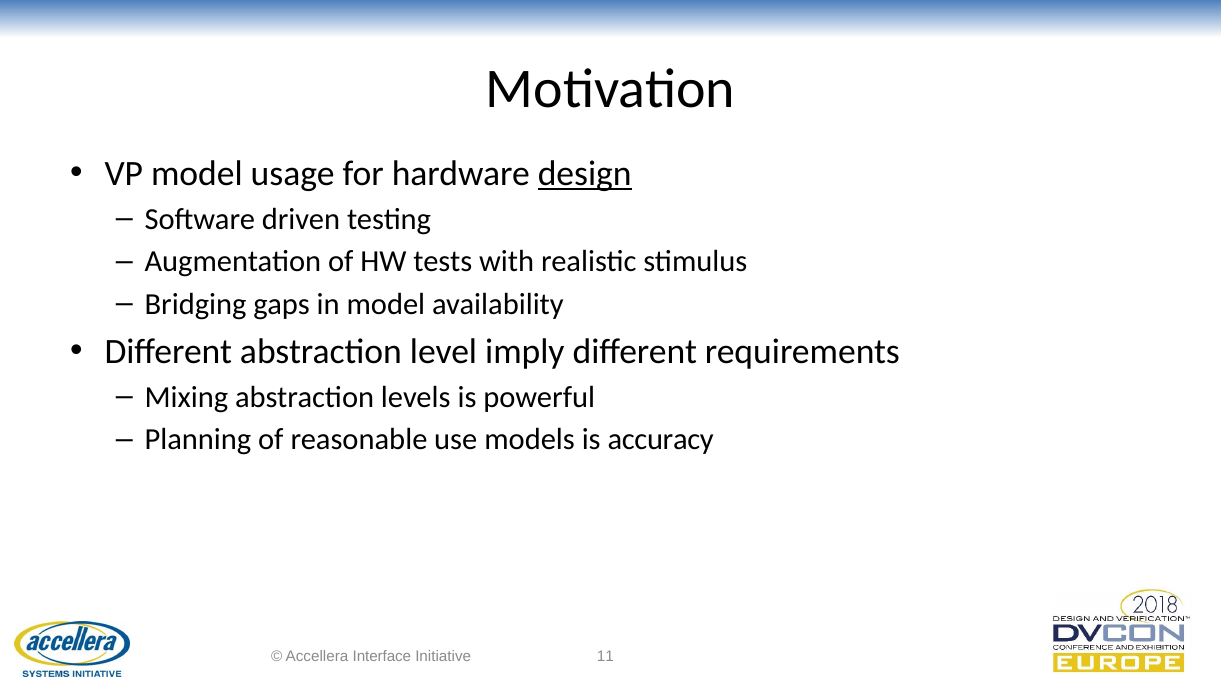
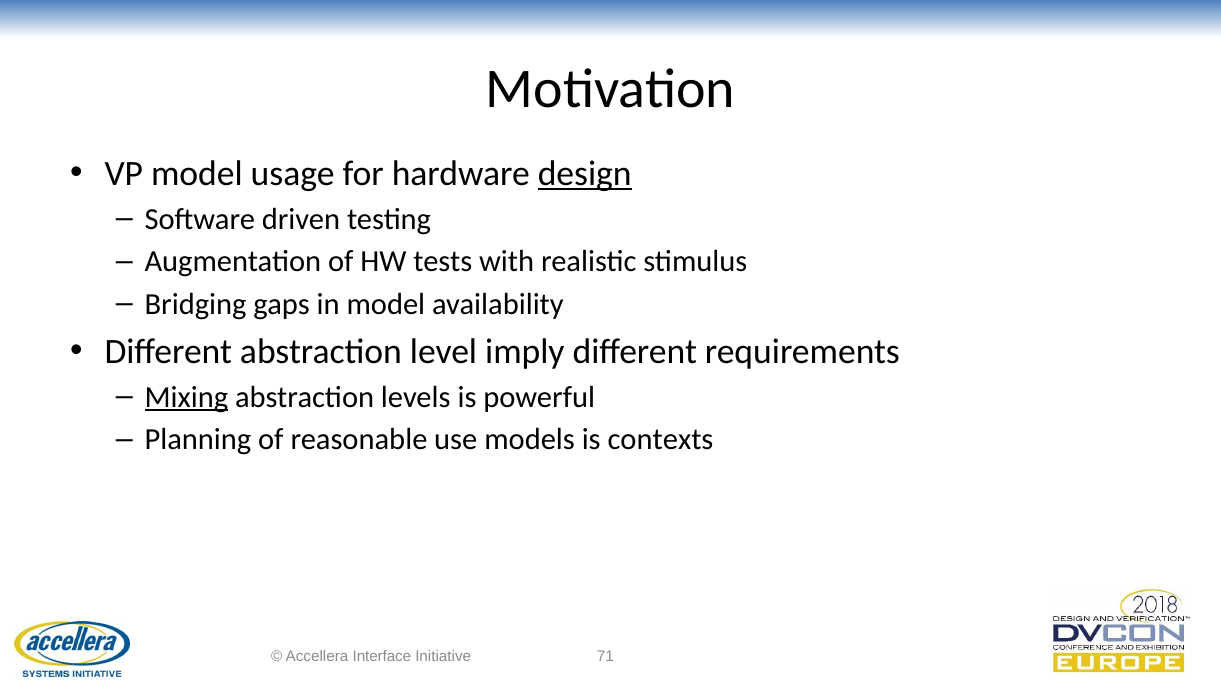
Mixing underline: none -> present (186, 397)
accuracy: accuracy -> contexts (660, 440)
11: 11 -> 71 (605, 656)
